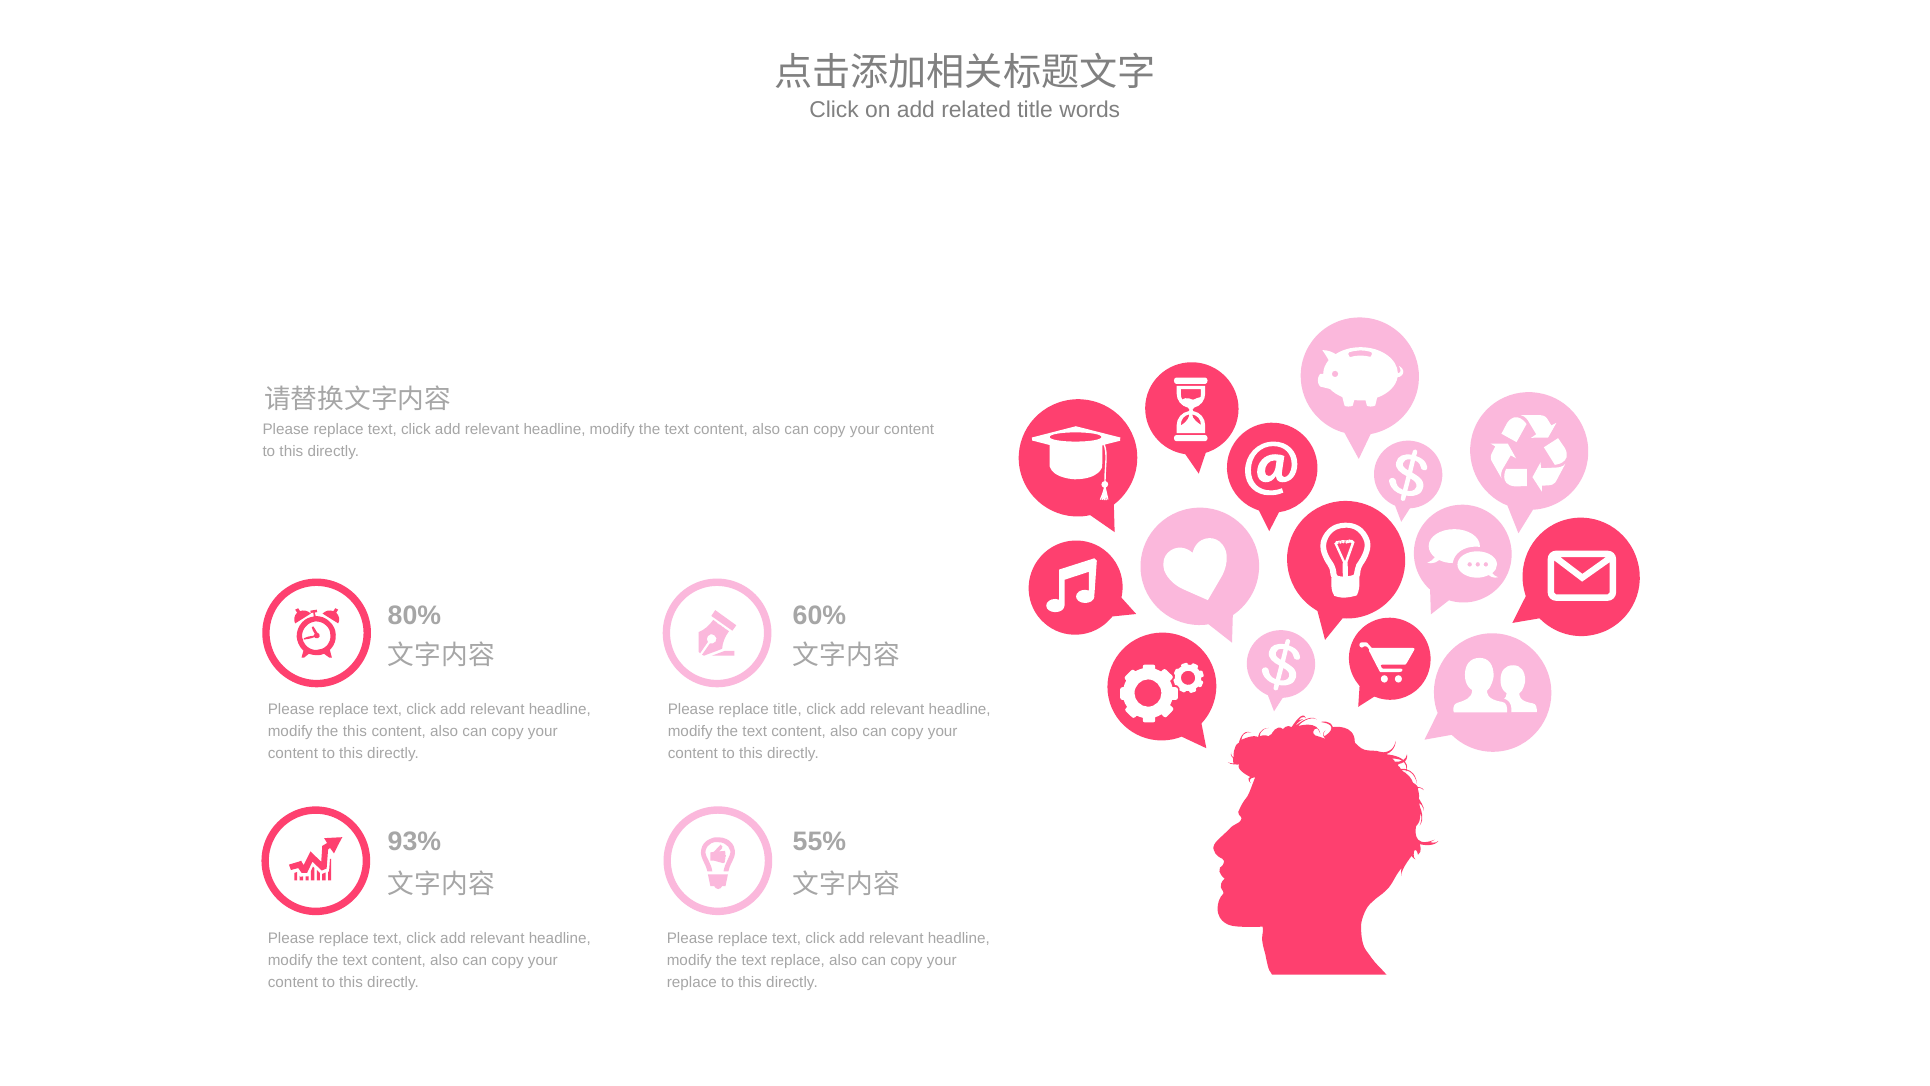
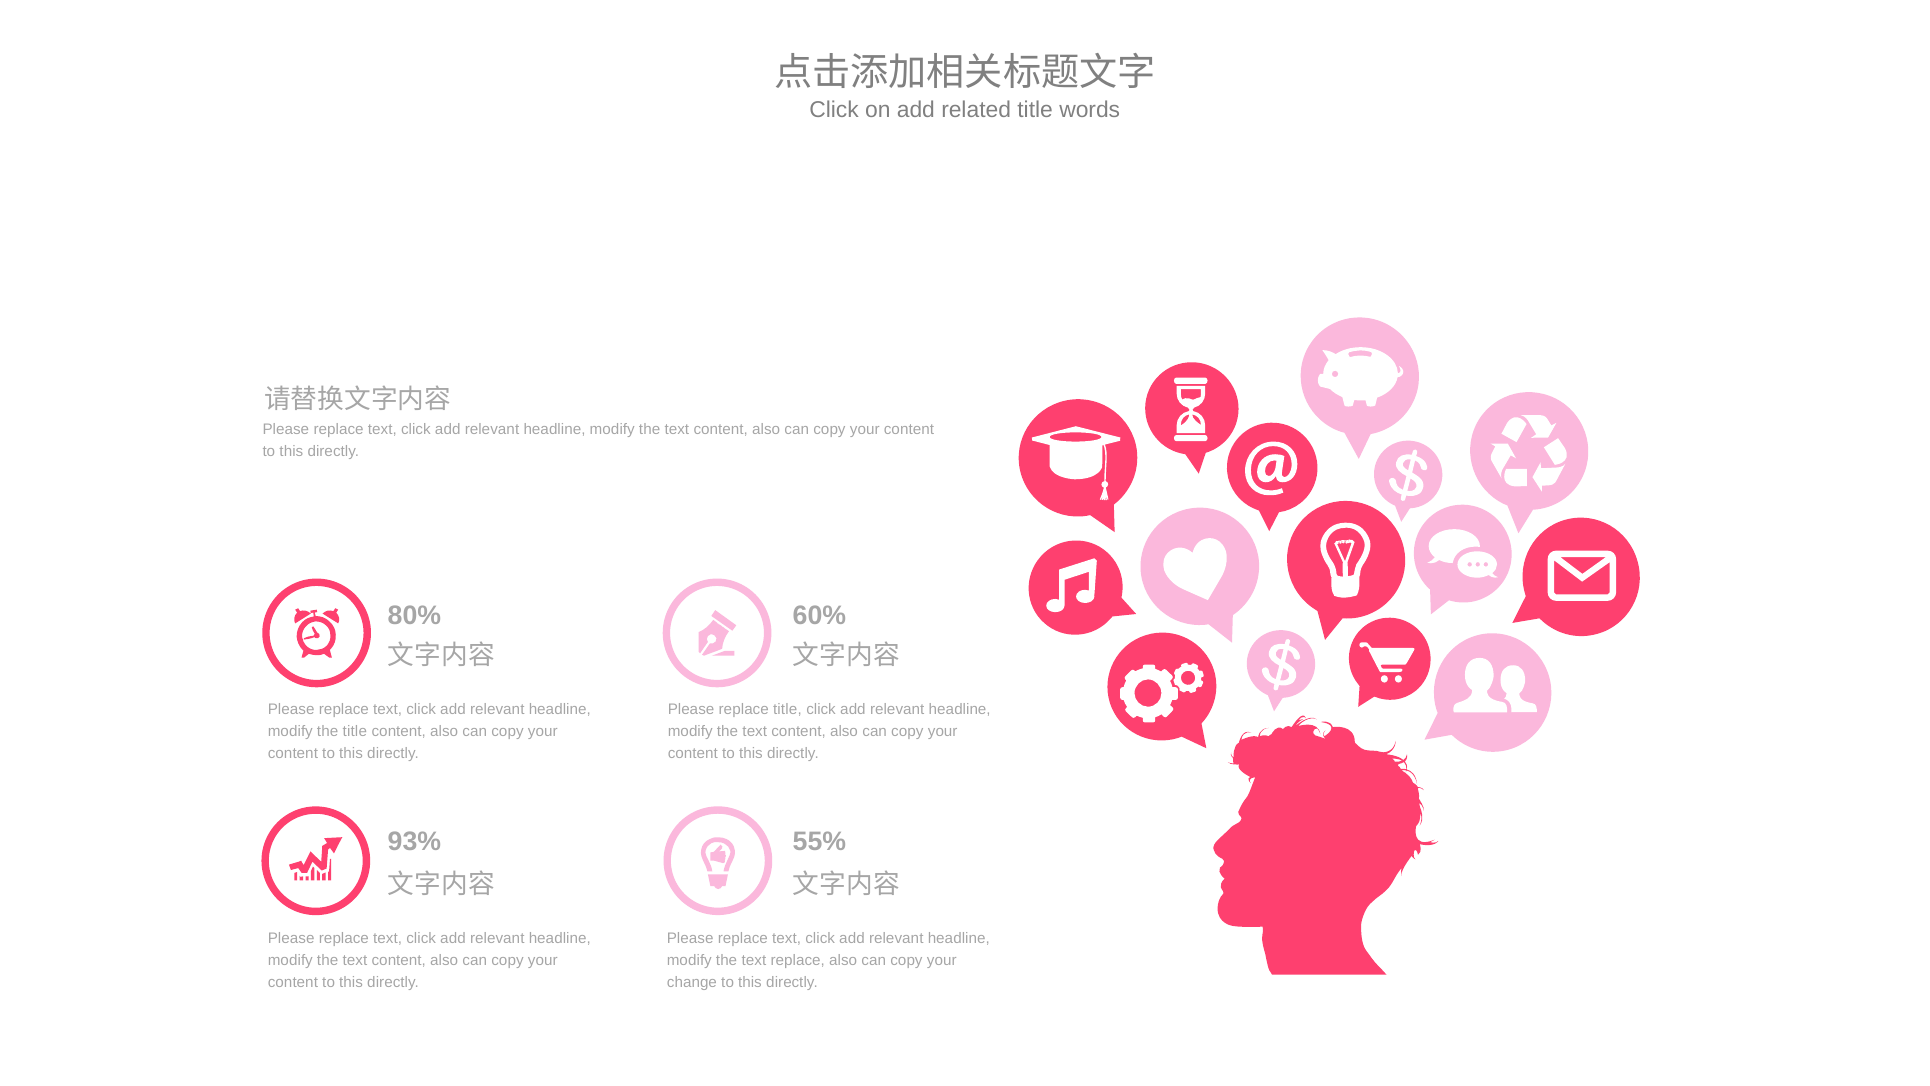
the this: this -> title (355, 731)
replace: replace -> change (692, 982)
